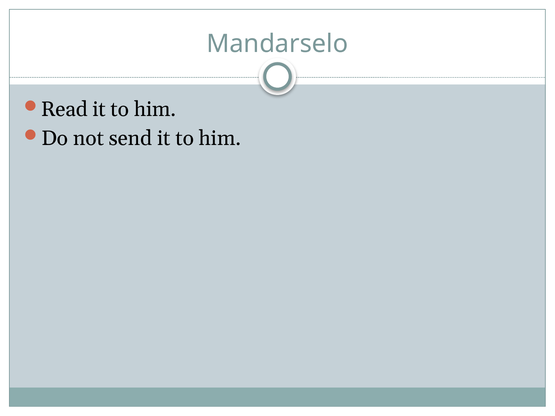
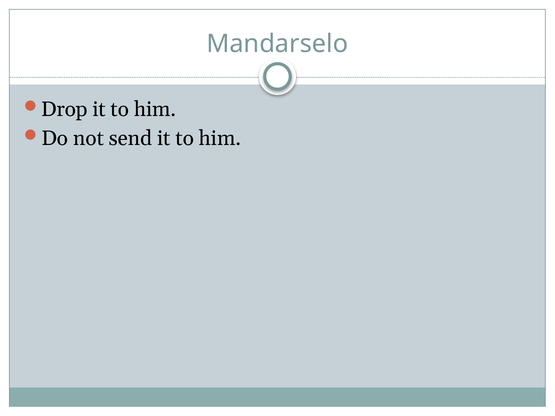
Read: Read -> Drop (64, 109)
